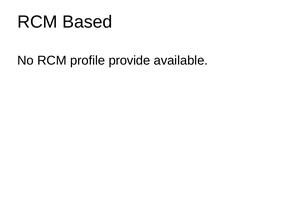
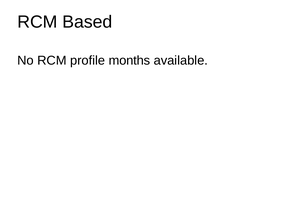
provide: provide -> months (129, 61)
